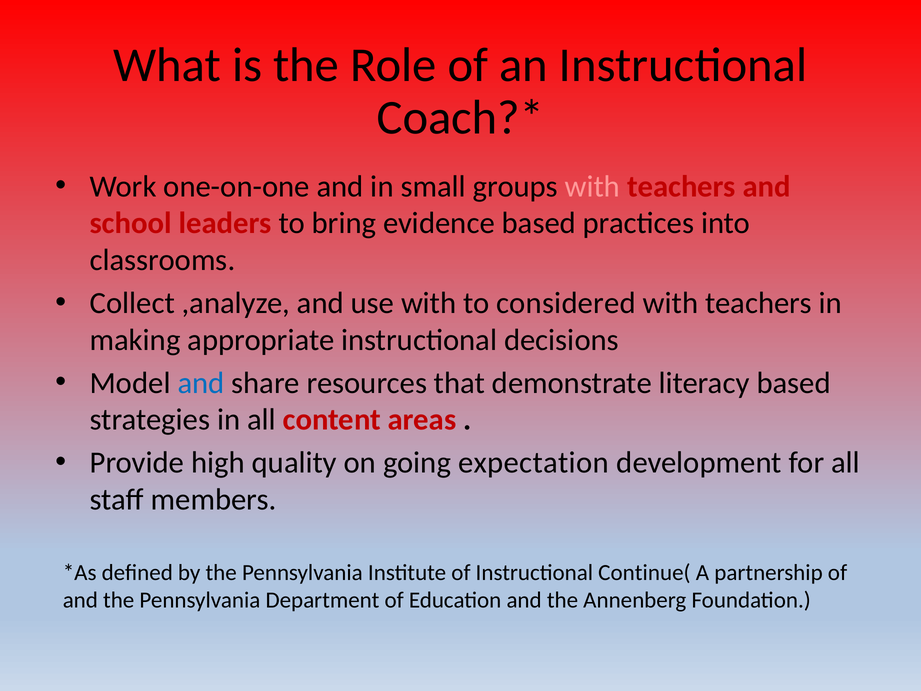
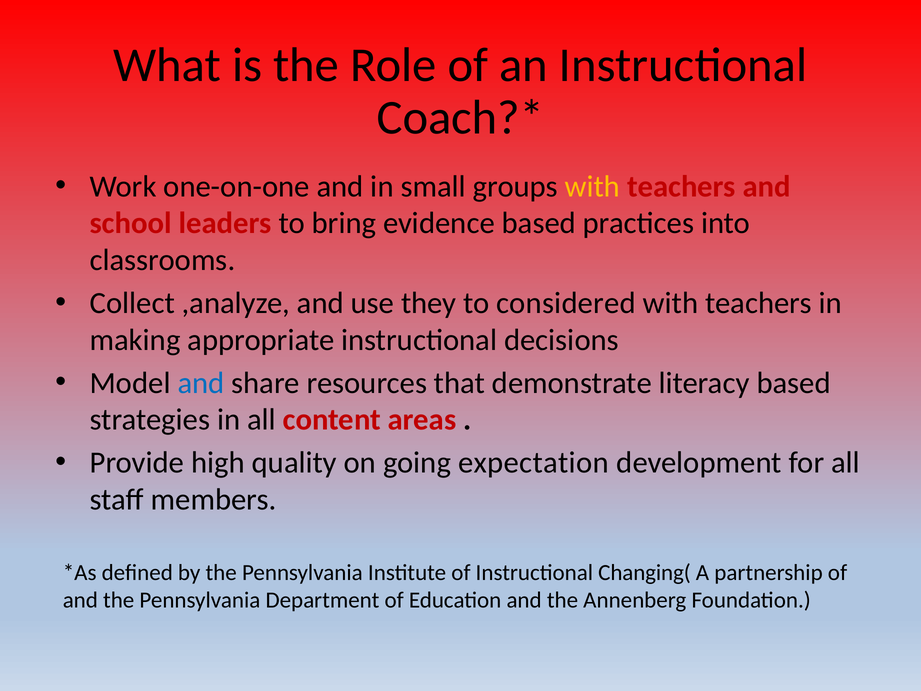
with colour: pink -> yellow (592, 186)
use with: with -> they (429, 303)
Continue(: Continue( -> Changing( (644, 573)
